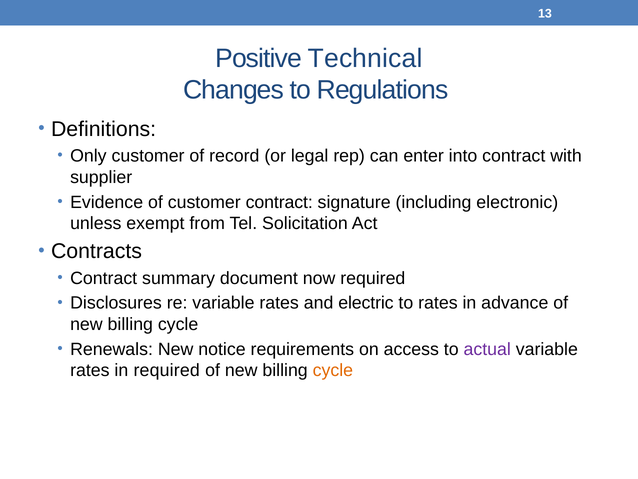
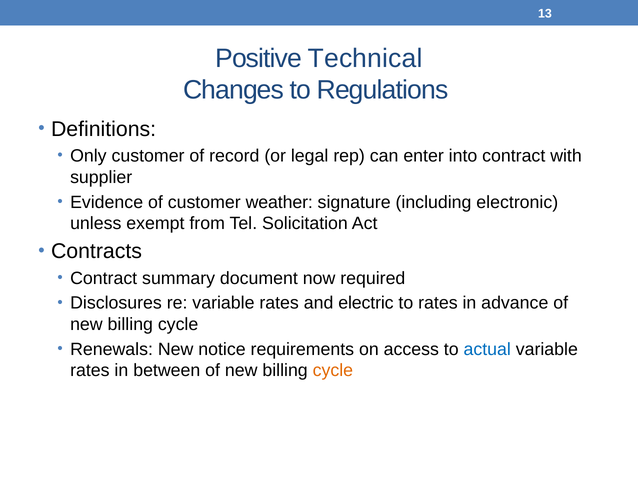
customer contract: contract -> weather (279, 202)
actual colour: purple -> blue (487, 349)
in required: required -> between (167, 370)
